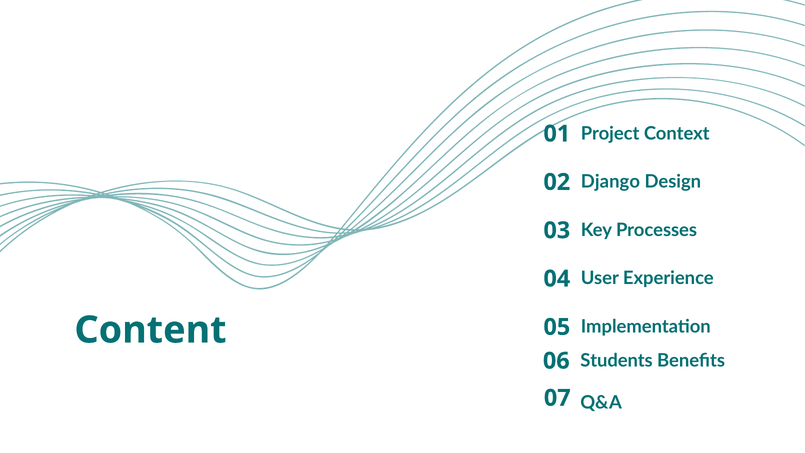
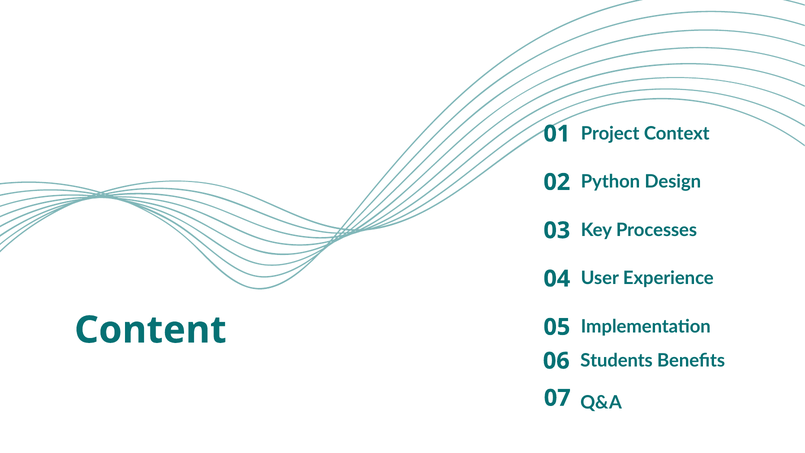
Django: Django -> Python (610, 182)
